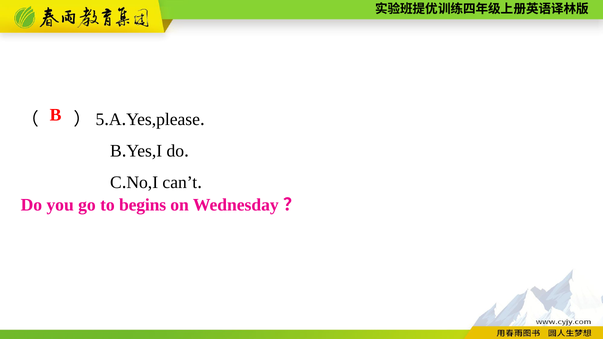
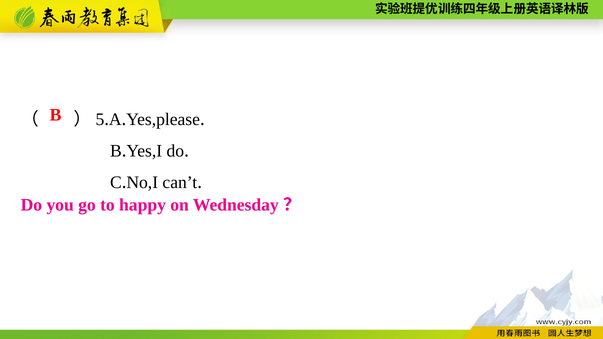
begins: begins -> happy (143, 205)
